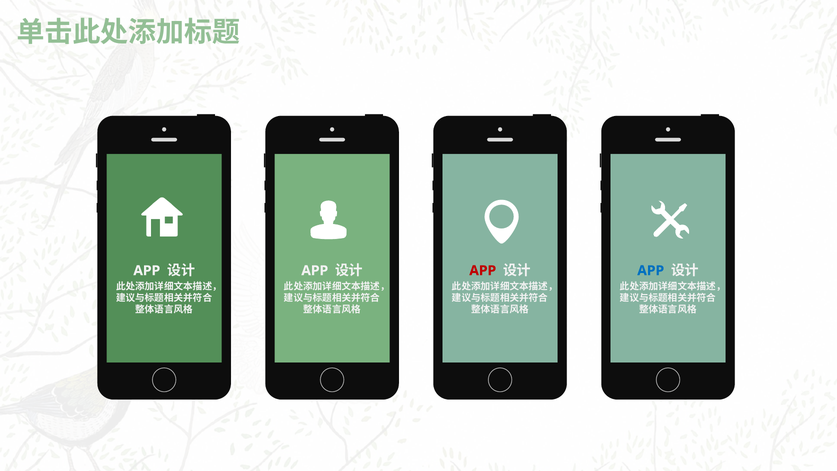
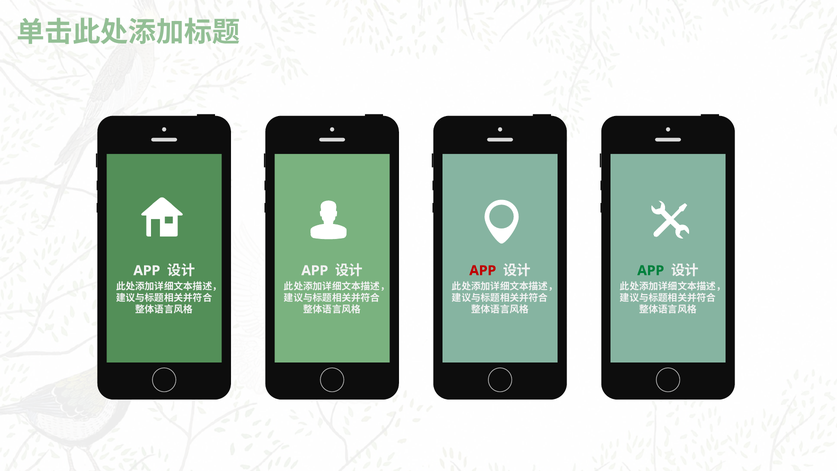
APP colour: blue -> green (651, 271)
